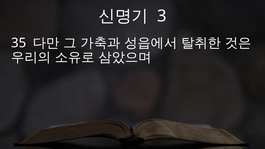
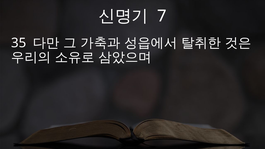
3: 3 -> 7 (162, 16)
